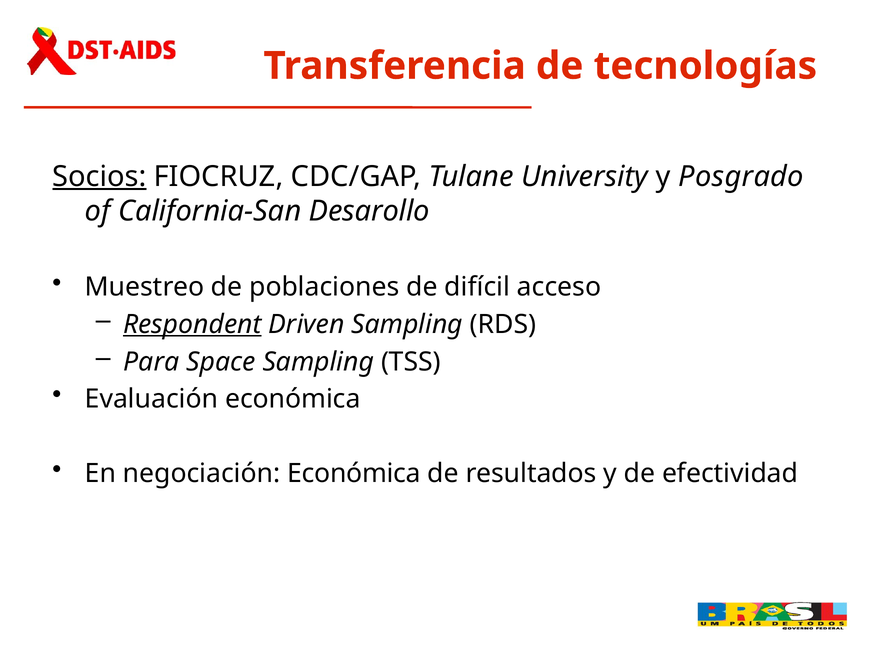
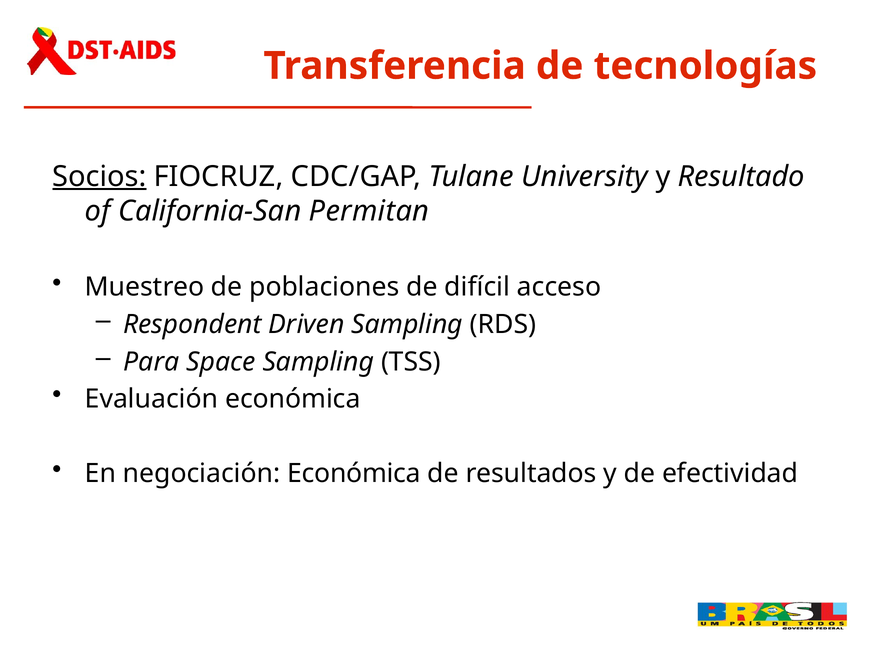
Posgrado: Posgrado -> Resultado (741, 176)
Desarollo: Desarollo -> Permitan (369, 211)
Respondent underline: present -> none (192, 324)
